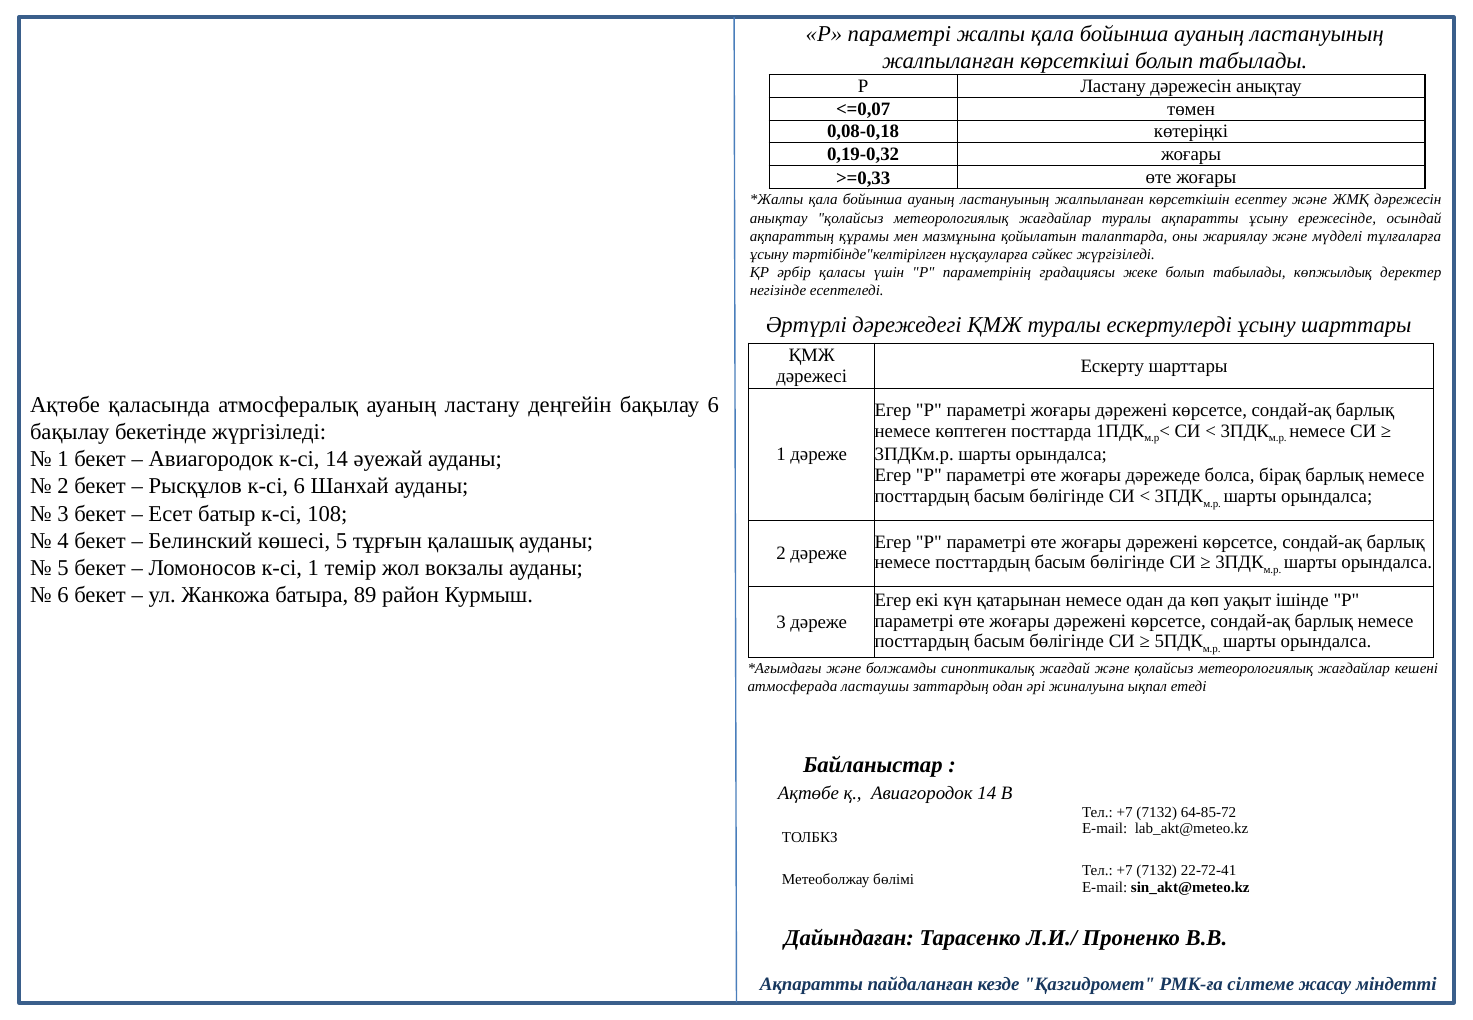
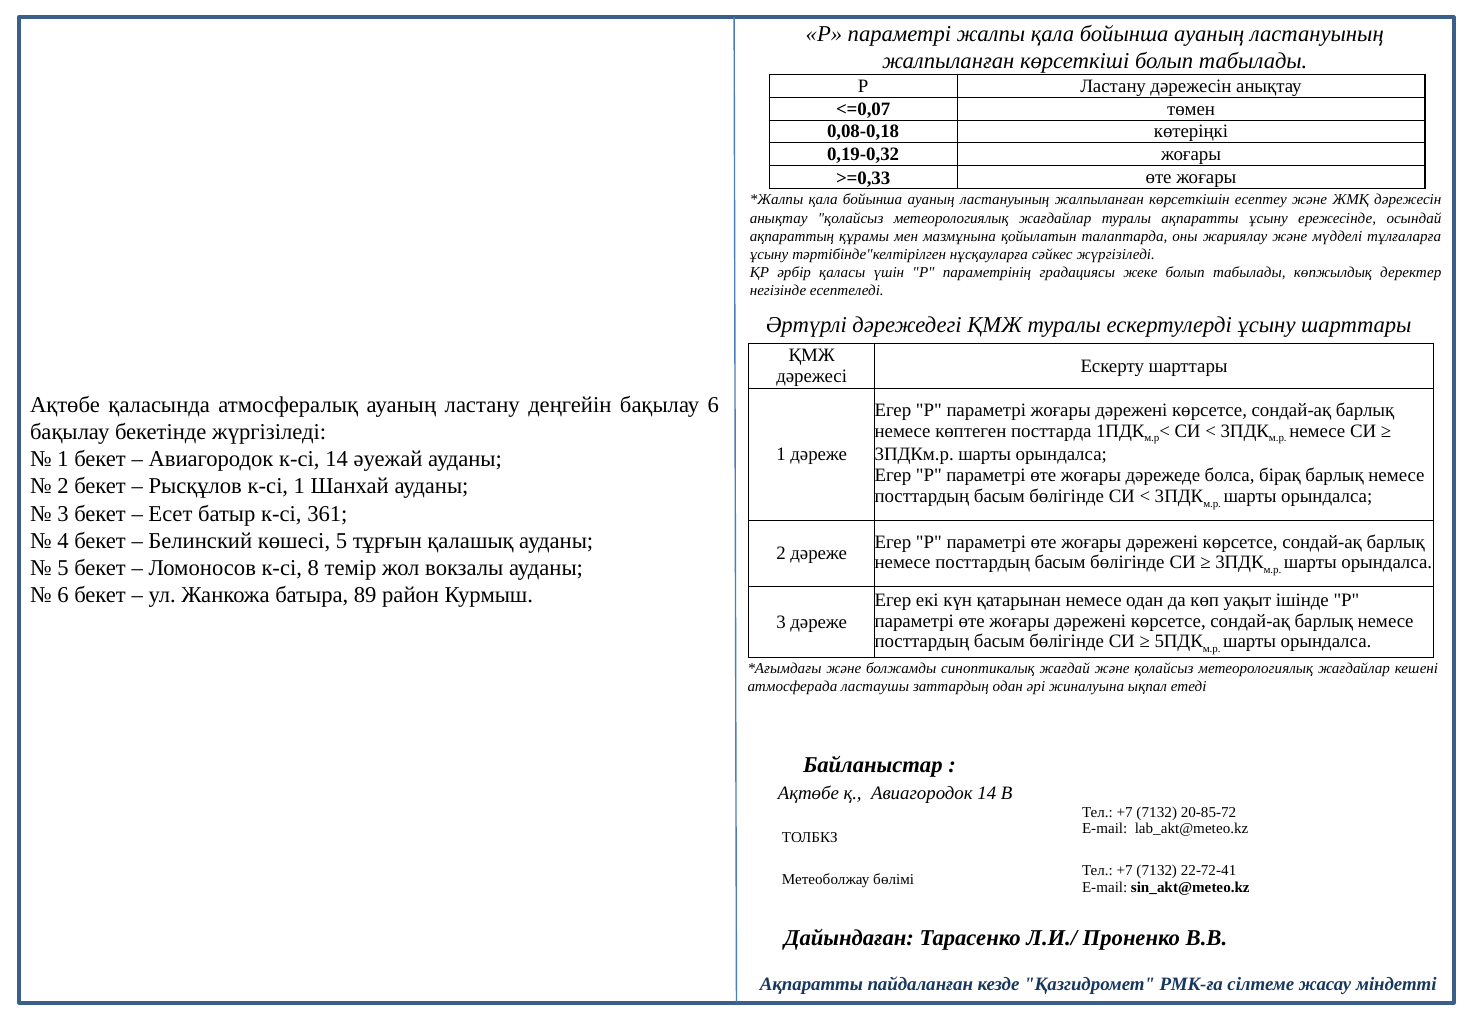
к-сі 6: 6 -> 1 (299, 486)
108: 108 -> 361 (327, 514)
к-сі 1: 1 -> 8 (313, 568)
64-85-72: 64-85-72 -> 20-85-72 (1209, 812)
